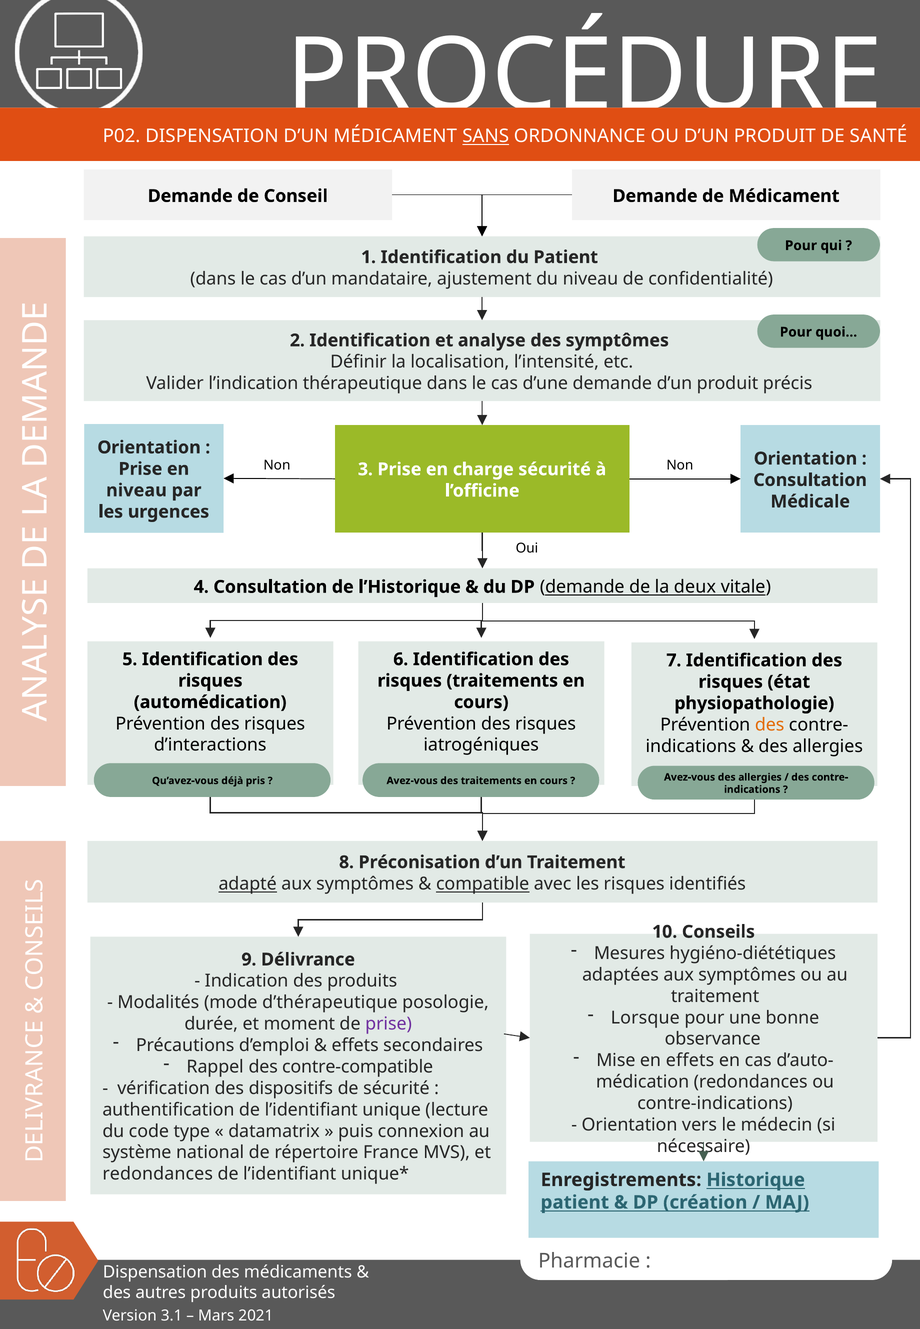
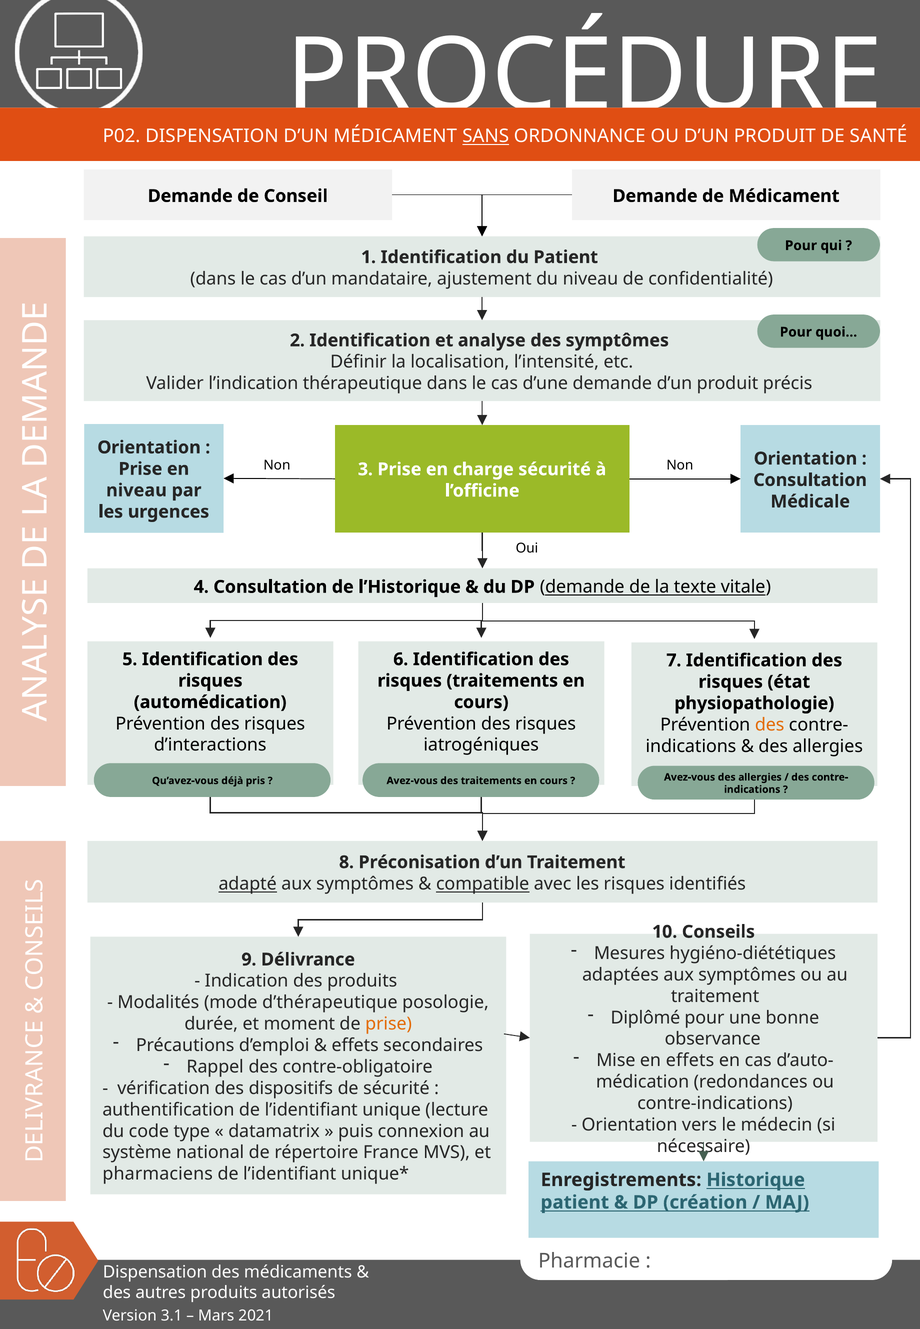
deux: deux -> texte (695, 587)
Lorsque: Lorsque -> Diplômé (645, 1018)
prise colour: purple -> orange (389, 1024)
contre-compatible: contre-compatible -> contre-obligatoire (358, 1067)
redondances: redondances -> pharmaciens (158, 1174)
